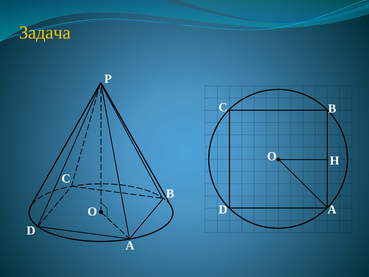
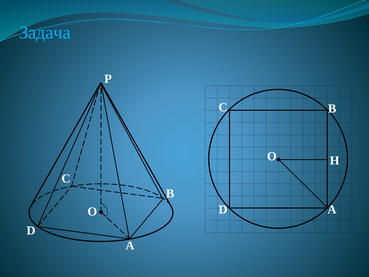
Задача colour: yellow -> light blue (45, 33)
